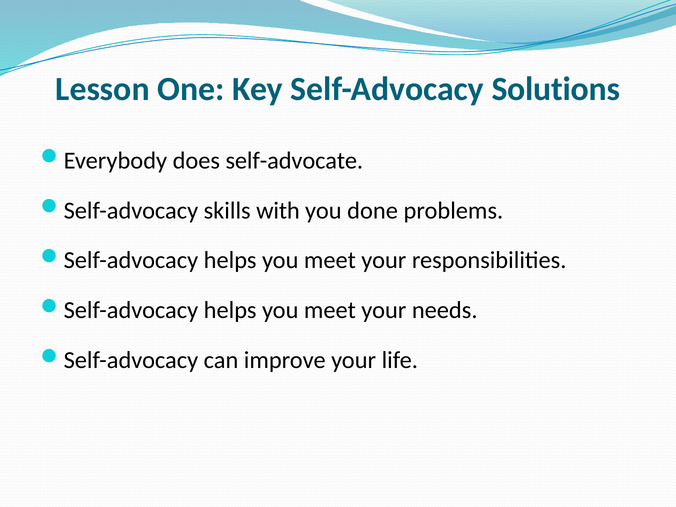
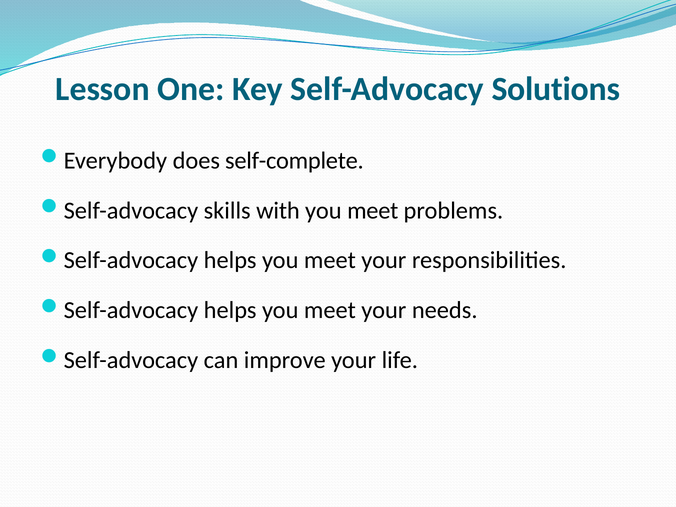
self-advocate: self-advocate -> self-complete (294, 161)
done: done -> meet (373, 210)
